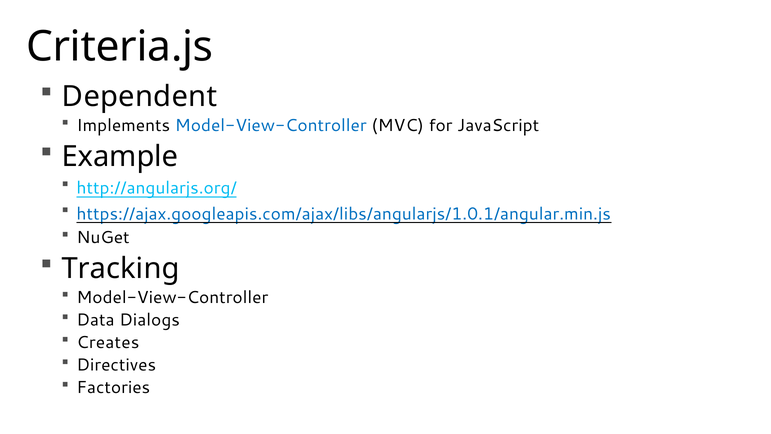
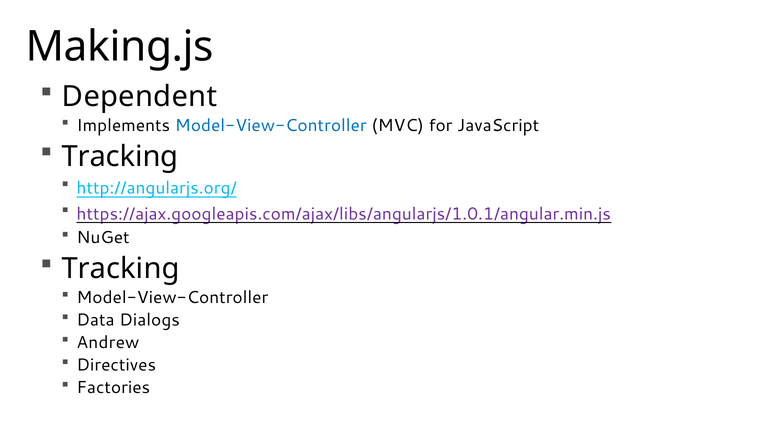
Criteria.js: Criteria.js -> Making.js (120, 47)
Example: Example -> Tracking (120, 157)
https://ajax.googleapis.com/ajax/libs/angularjs/1.0.1/angular.min.js colour: blue -> purple (344, 214)
Creates: Creates -> Andrew (108, 342)
